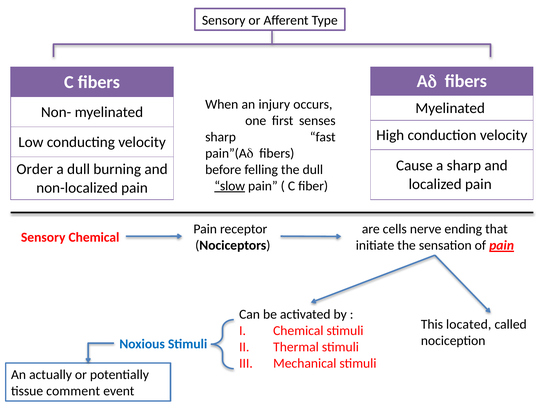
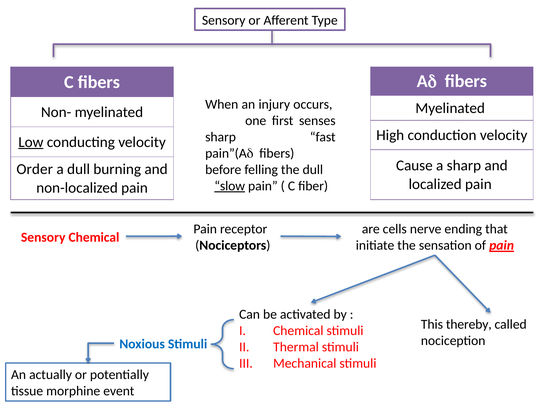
Low underline: none -> present (31, 142)
located: located -> thereby (469, 324)
comment: comment -> morphine (73, 391)
